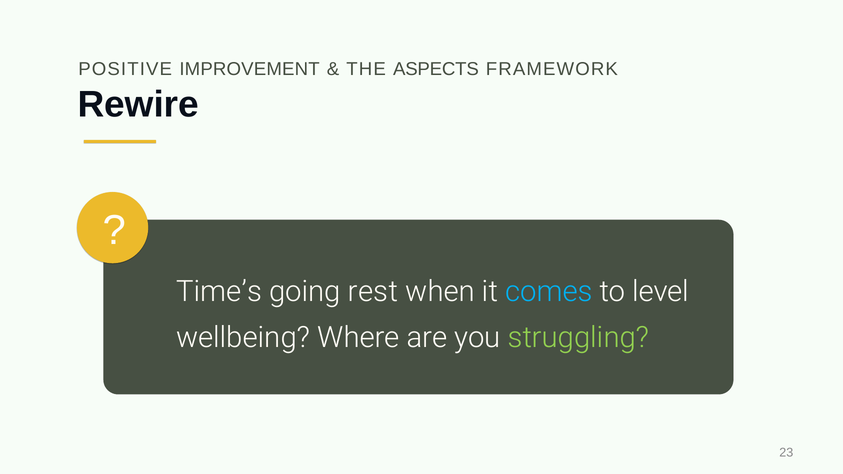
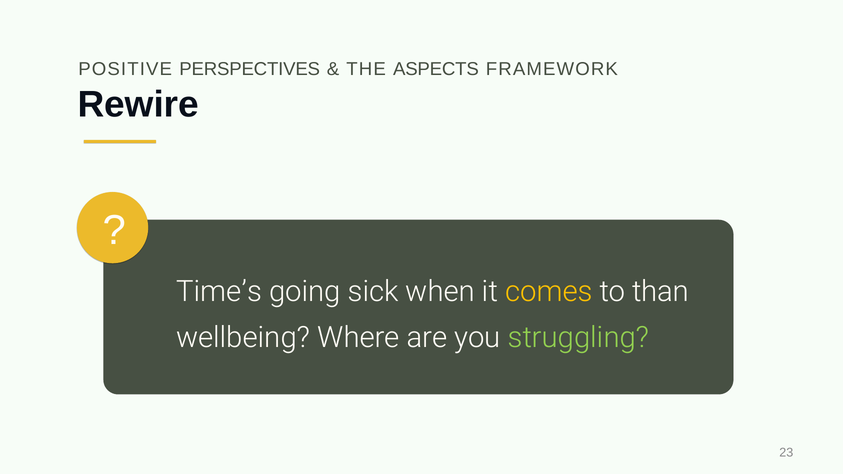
IMPROVEMENT: IMPROVEMENT -> PERSPECTIVES (250, 69)
rest: rest -> sick (373, 292)
comes colour: light blue -> yellow (549, 292)
level: level -> than (661, 292)
